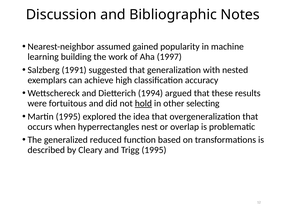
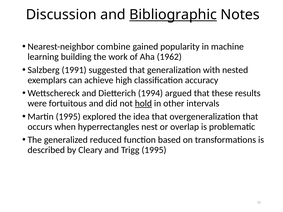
Bibliographic underline: none -> present (173, 15)
assumed: assumed -> combine (114, 47)
1997: 1997 -> 1962 (169, 57)
selecting: selecting -> intervals (203, 104)
